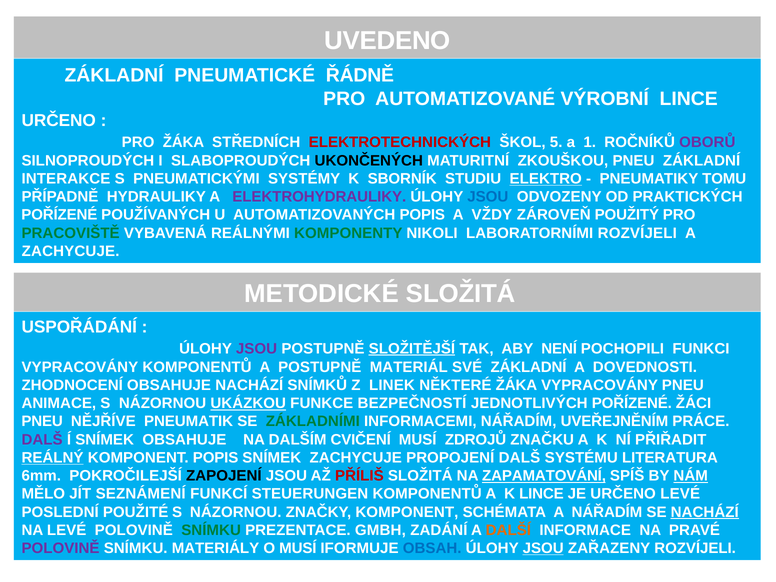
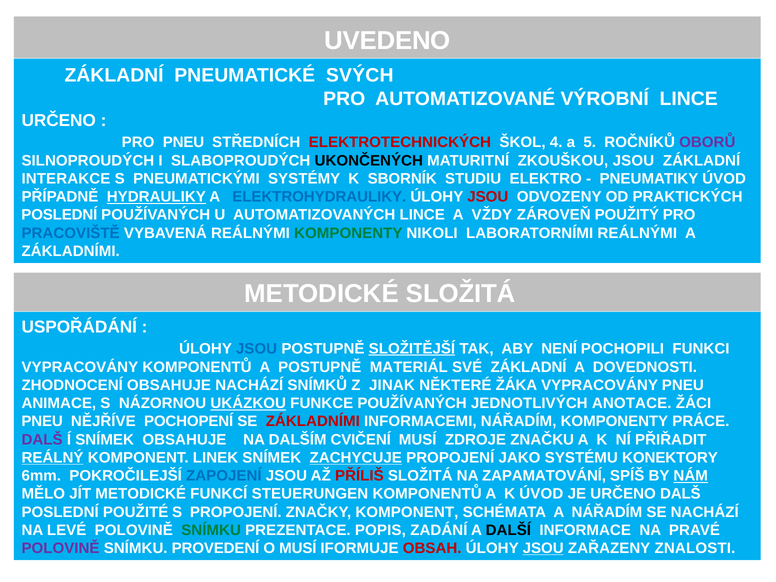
ŘÁDNĚ: ŘÁDNĚ -> SVÝCH (360, 76)
PRO ŽÁKA: ŽÁKA -> PNEU (184, 142)
5: 5 -> 4 (556, 142)
1: 1 -> 5 (590, 142)
ZKOUŠKOU PNEU: PNEU -> JSOU (633, 161)
ELEKTRO underline: present -> none (546, 179)
PNEUMATIKY TOMU: TOMU -> ÚVOD (724, 179)
HYDRAULIKY underline: none -> present (156, 197)
ELEKTROHYDRAULIKY colour: purple -> blue (319, 197)
JSOU colour: blue -> red (488, 197)
POŘÍZENÉ: POŘÍZENÉ -> POSLEDNÍ (59, 215)
AUTOMATIZOVANÝCH POPIS: POPIS -> LINCE (422, 215)
PRACOVIŠTĚ colour: green -> blue (71, 233)
LABORATORNÍMI ROZVÍJELI: ROZVÍJELI -> REÁLNÝMI (637, 233)
ZACHYCUJE: ZACHYCUJE -> ZÁKLADNÍMI (71, 251)
JSOU colour: purple -> blue (257, 349)
LINEK: LINEK -> JINAK (392, 385)
FUNKCE BEZPEČNOSTÍ: BEZPEČNOSTÍ -> POUŽÍVANÝCH (412, 403)
JEDNOTLIVÝCH POŘÍZENÉ: POŘÍZENÉ -> ANOTACE (632, 403)
PNEUMATIK: PNEUMATIK -> POCHOPENÍ (189, 421)
ZÁKLADNÍMI colour: green -> red (313, 421)
NÁŘADÍM UVEŘEJNĚNÍM: UVEŘEJNĚNÍM -> KOMPONENTY (614, 421)
ZDROJŮ: ZDROJŮ -> ZDROJE (476, 440)
KOMPONENT POPIS: POPIS -> LINEK (216, 458)
ZACHYCUJE underline: none -> present (356, 458)
PROPOJENÍ DALŠ: DALŠ -> JAKO (520, 458)
LITERATURA: LITERATURA -> KONEKTORY (670, 458)
ZAPOJENÍ colour: black -> blue (224, 476)
ZAPAMATOVÁNÍ underline: present -> none (544, 476)
JÍT SEZNÁMENÍ: SEZNÁMENÍ -> METODICKÉ (141, 494)
K LINCE: LINCE -> ÚVOD (541, 494)
URČENO LEVÉ: LEVÉ -> DALŠ (680, 494)
NÁZORNOU: NÁZORNOU -> PROPOJENÍ (236, 512)
NACHÁZÍ underline: present -> none (705, 512)
GMBH: GMBH -> POPIS (380, 530)
DALŠÍ colour: orange -> black (508, 530)
MATERIÁLY: MATERIÁLY -> PROVEDENÍ (216, 548)
OBSAH colour: blue -> red (432, 548)
ZAŘAZENY ROZVÍJELI: ROZVÍJELI -> ZNALOSTI (695, 548)
